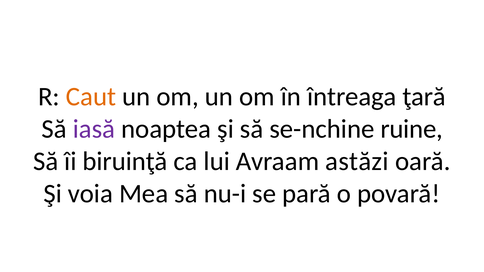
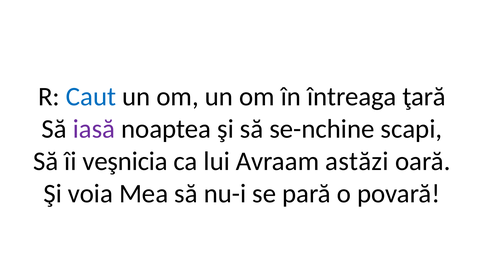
Caut colour: orange -> blue (91, 97)
ruine: ruine -> scapi (411, 129)
biruinţă: biruinţă -> veşnicia (125, 161)
